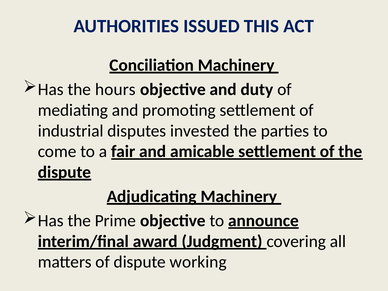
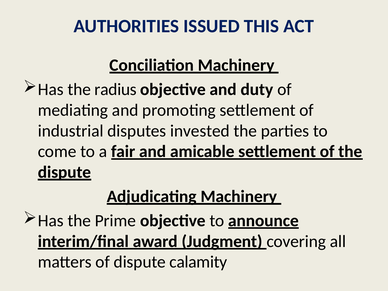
hours: hours -> radius (116, 89)
working: working -> calamity (198, 262)
